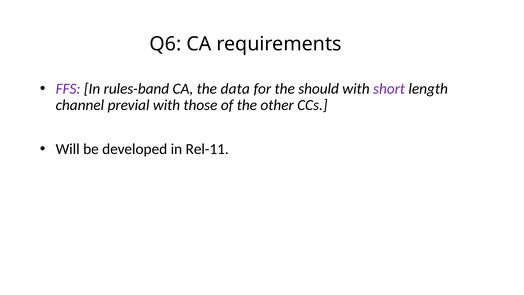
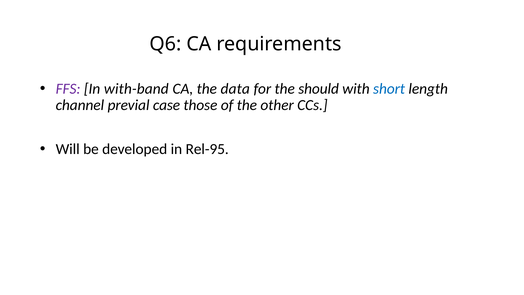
rules-band: rules-band -> with-band (136, 89)
short colour: purple -> blue (389, 89)
previal with: with -> case (167, 105)
Rel-11: Rel-11 -> Rel-95 (207, 149)
